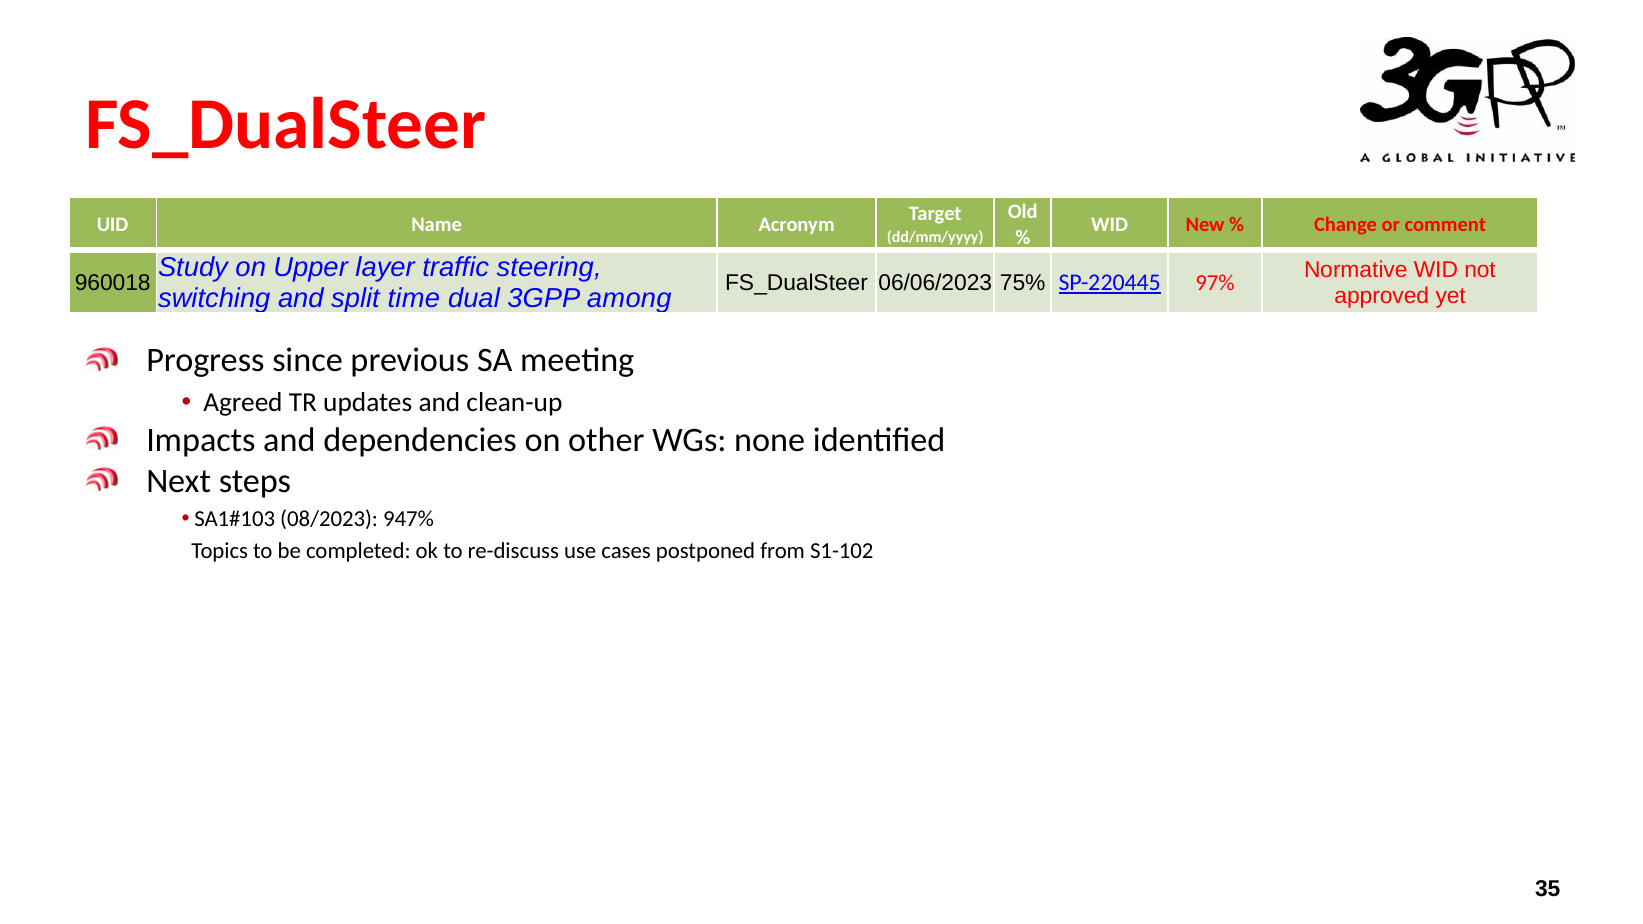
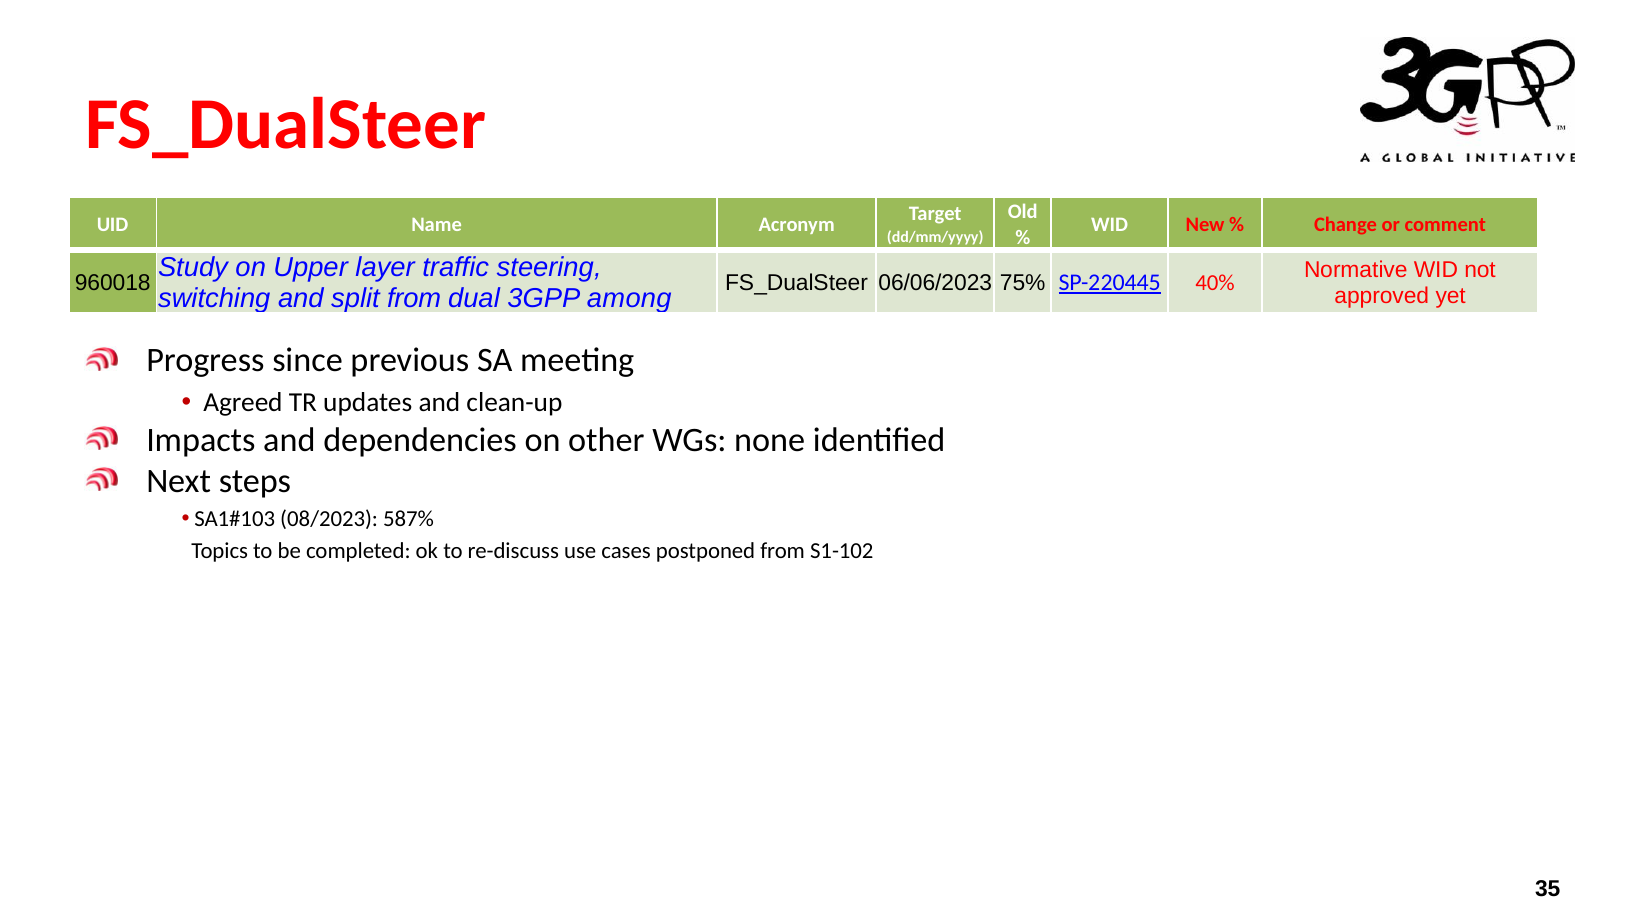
97%: 97% -> 40% (1215, 283)
split time: time -> from (414, 299)
947%: 947% -> 587% (409, 519)
